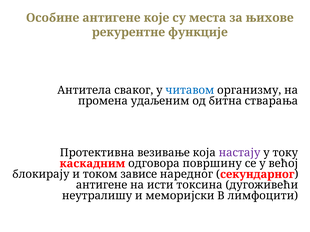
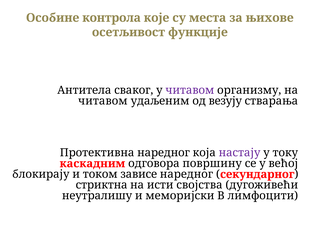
антигенe: антигенe -> контрола (112, 18)
рекурентне: рекурентне -> осетљивост (129, 32)
читавом colour: blue -> purple (190, 90)
промена: промена -> читавом (103, 101)
битна: битна -> везују (225, 101)
Протективна везивање: везивање -> наредног (164, 153)
антигене: антигене -> стриктна (102, 185)
токсина: токсина -> својства (199, 185)
